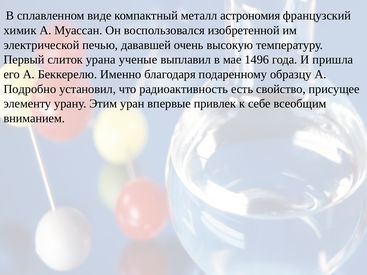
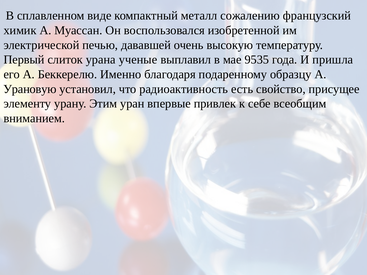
астрономия: астрономия -> сожалению (250, 16)
1496: 1496 -> 9535 (257, 60)
Подробно: Подробно -> Урановую (30, 89)
